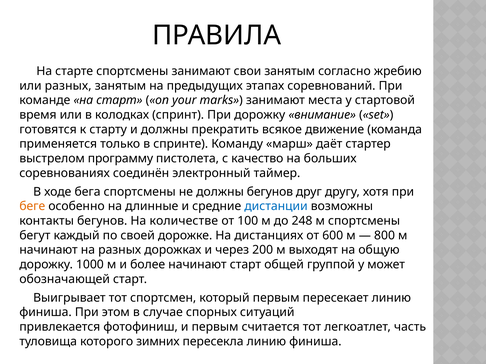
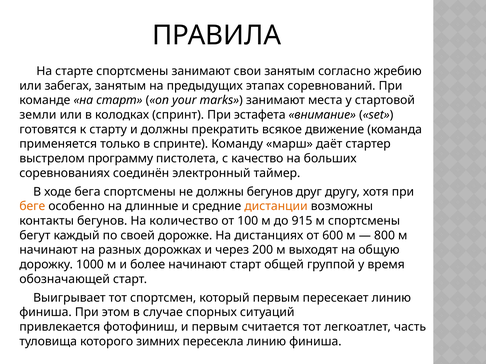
или разных: разных -> забегах (68, 86)
время: время -> земли (38, 115)
При дорожку: дорожку -> эстафета (260, 115)
дистанции colour: blue -> orange (276, 207)
количестве: количестве -> количество (184, 221)
248: 248 -> 915 (302, 221)
может: может -> время (386, 265)
